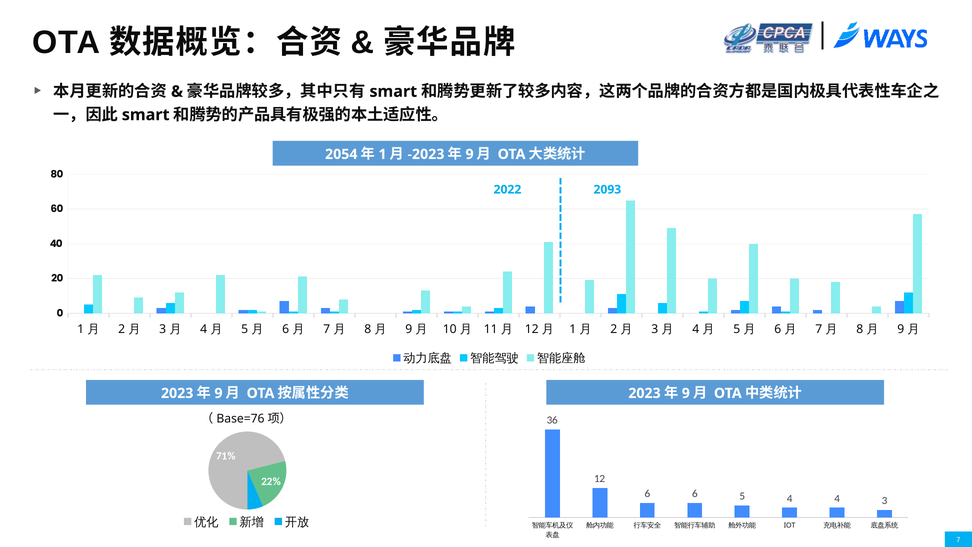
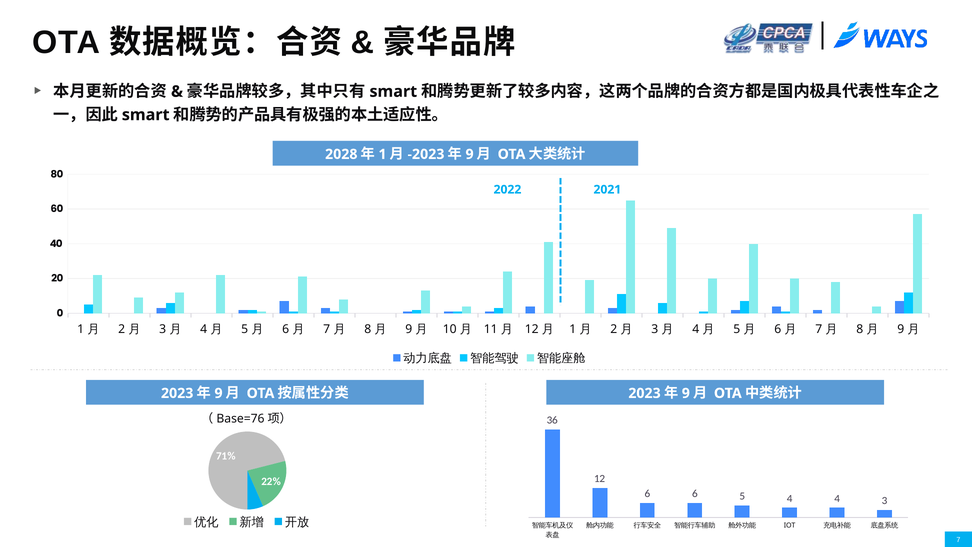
2054: 2054 -> 2028 (341, 154)
2093: 2093 -> 2021 (607, 189)
